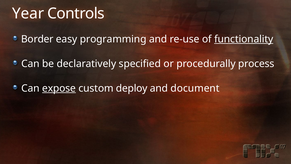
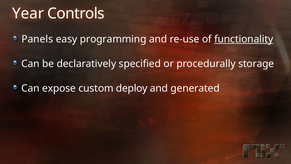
Border: Border -> Panels (37, 39)
process: process -> storage (256, 64)
expose underline: present -> none (59, 88)
document: document -> generated (195, 88)
